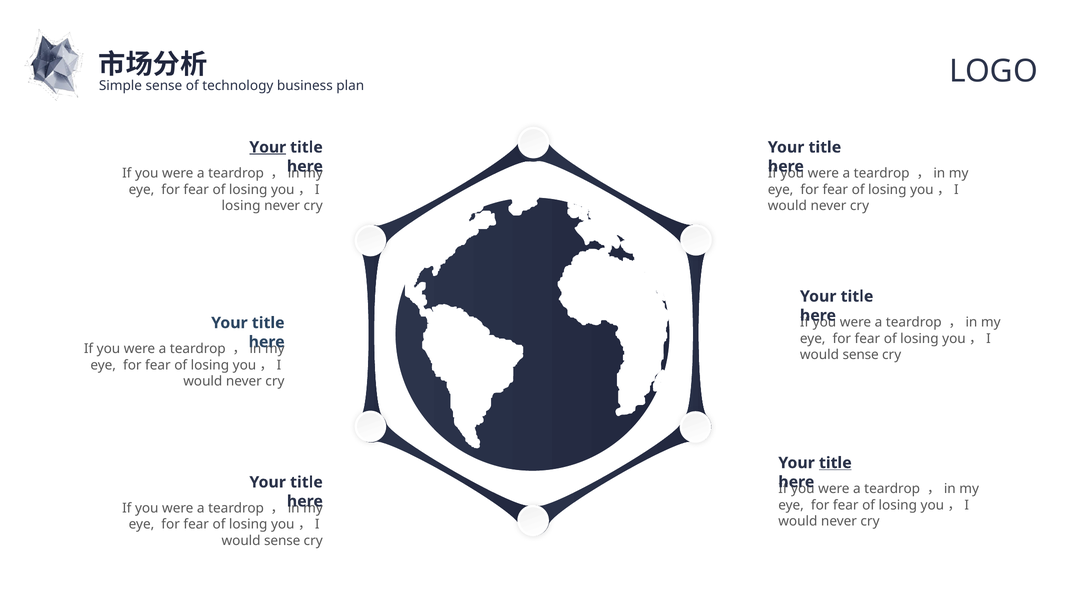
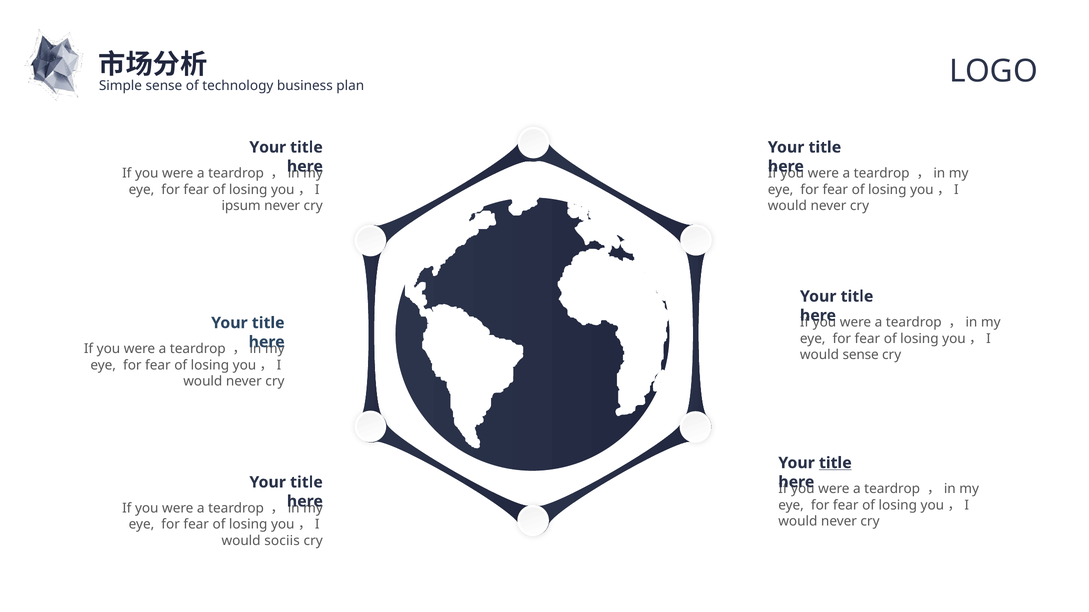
Your underline: present -> none (268, 147)
losing: losing -> ipsum (241, 206)
sense: sense -> sociis (282, 541)
